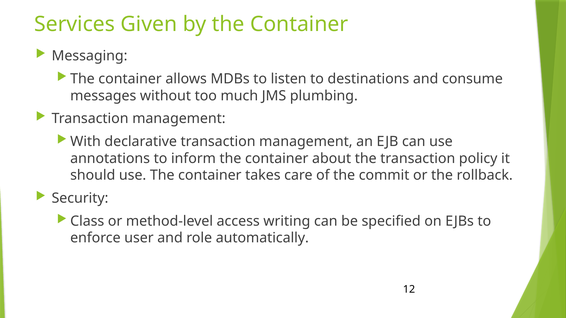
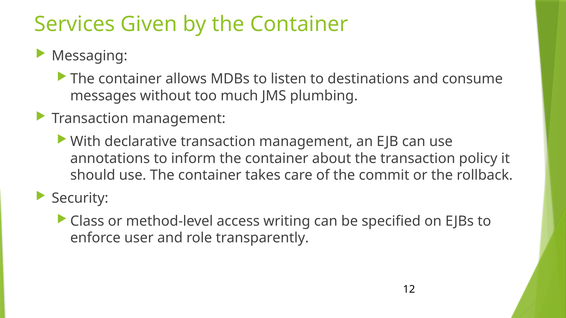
automatically: automatically -> transparently (262, 238)
